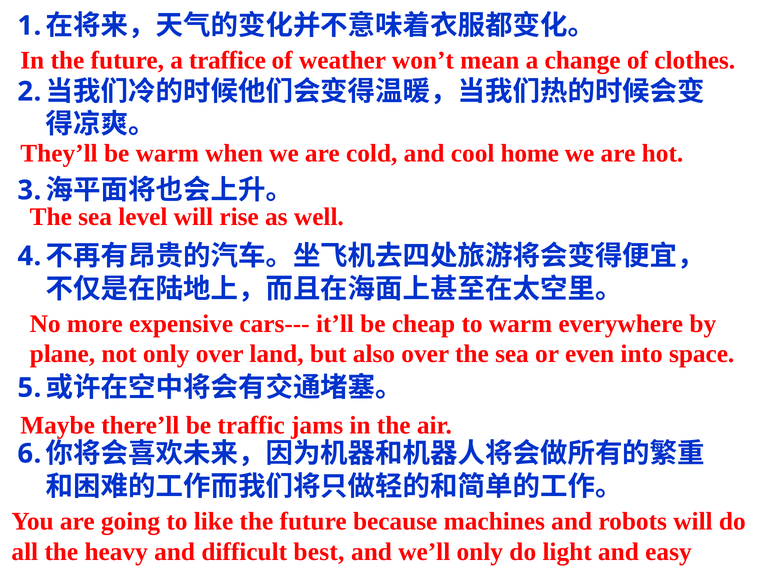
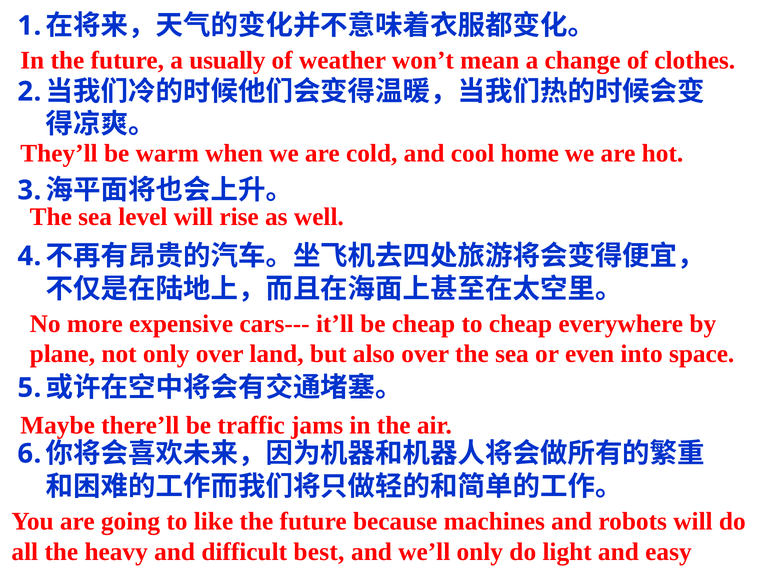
traffice: traffice -> usually (227, 60)
to warm: warm -> cheap (521, 324)
